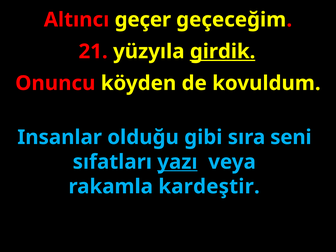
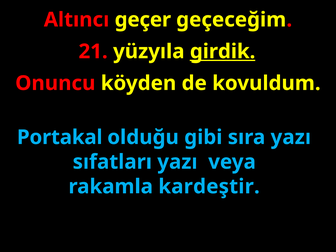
Insanlar: Insanlar -> Portakal (60, 137)
sıra seni: seni -> yazı (291, 137)
yazı underline: present -> none (177, 162)
